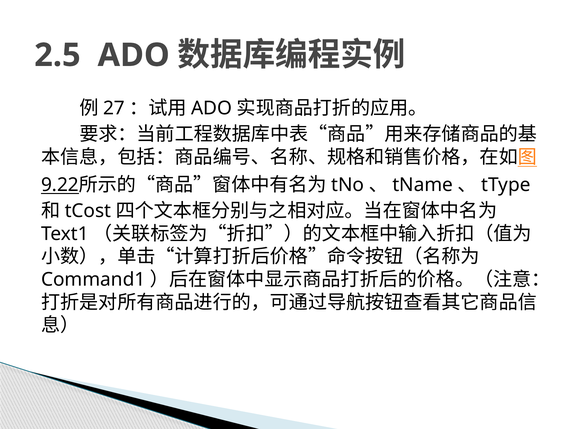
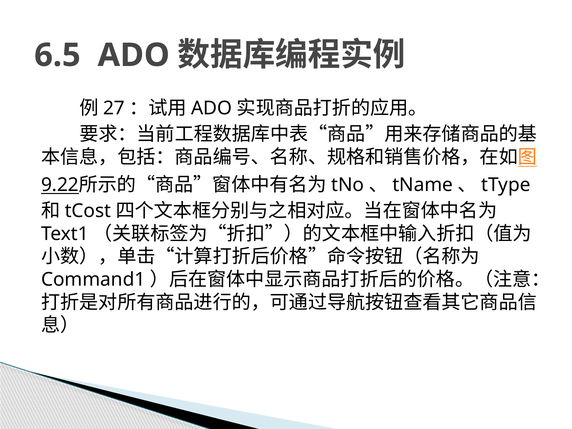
2.5: 2.5 -> 6.5 (57, 55)
